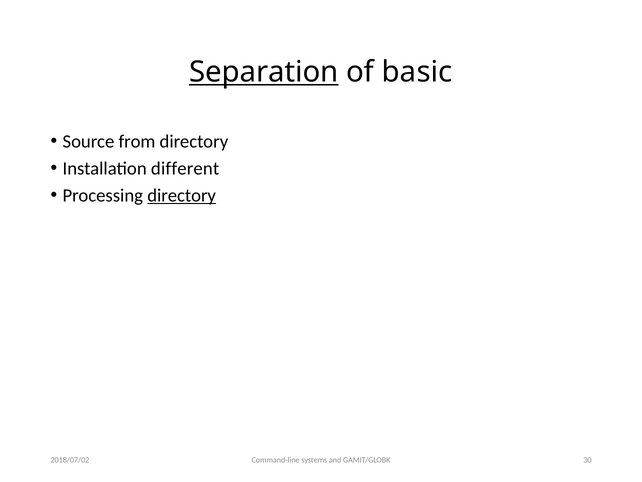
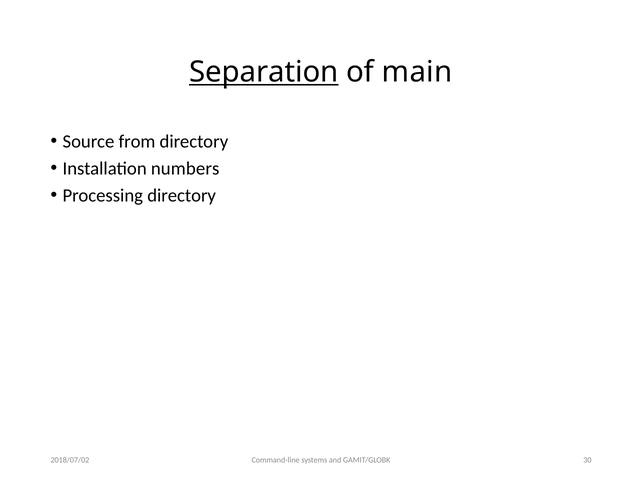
basic: basic -> main (417, 72)
different: different -> numbers (185, 168)
directory underline: present -> none (182, 195)
